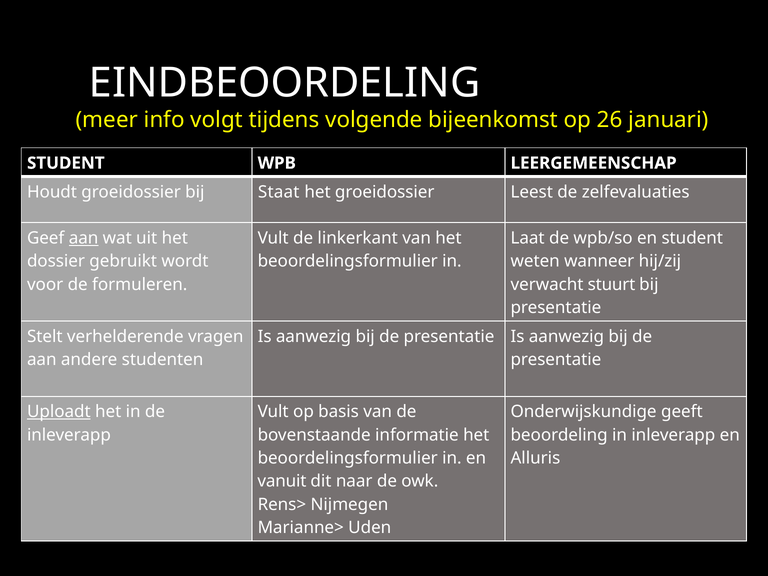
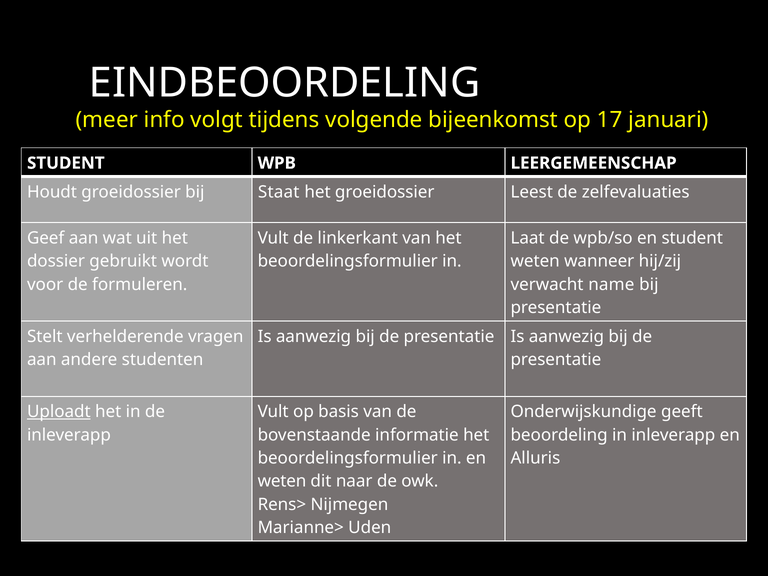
26: 26 -> 17 (610, 120)
aan underline: present -> none (84, 238)
stuurt: stuurt -> name (611, 284)
vanuit: vanuit -> weten (282, 481)
